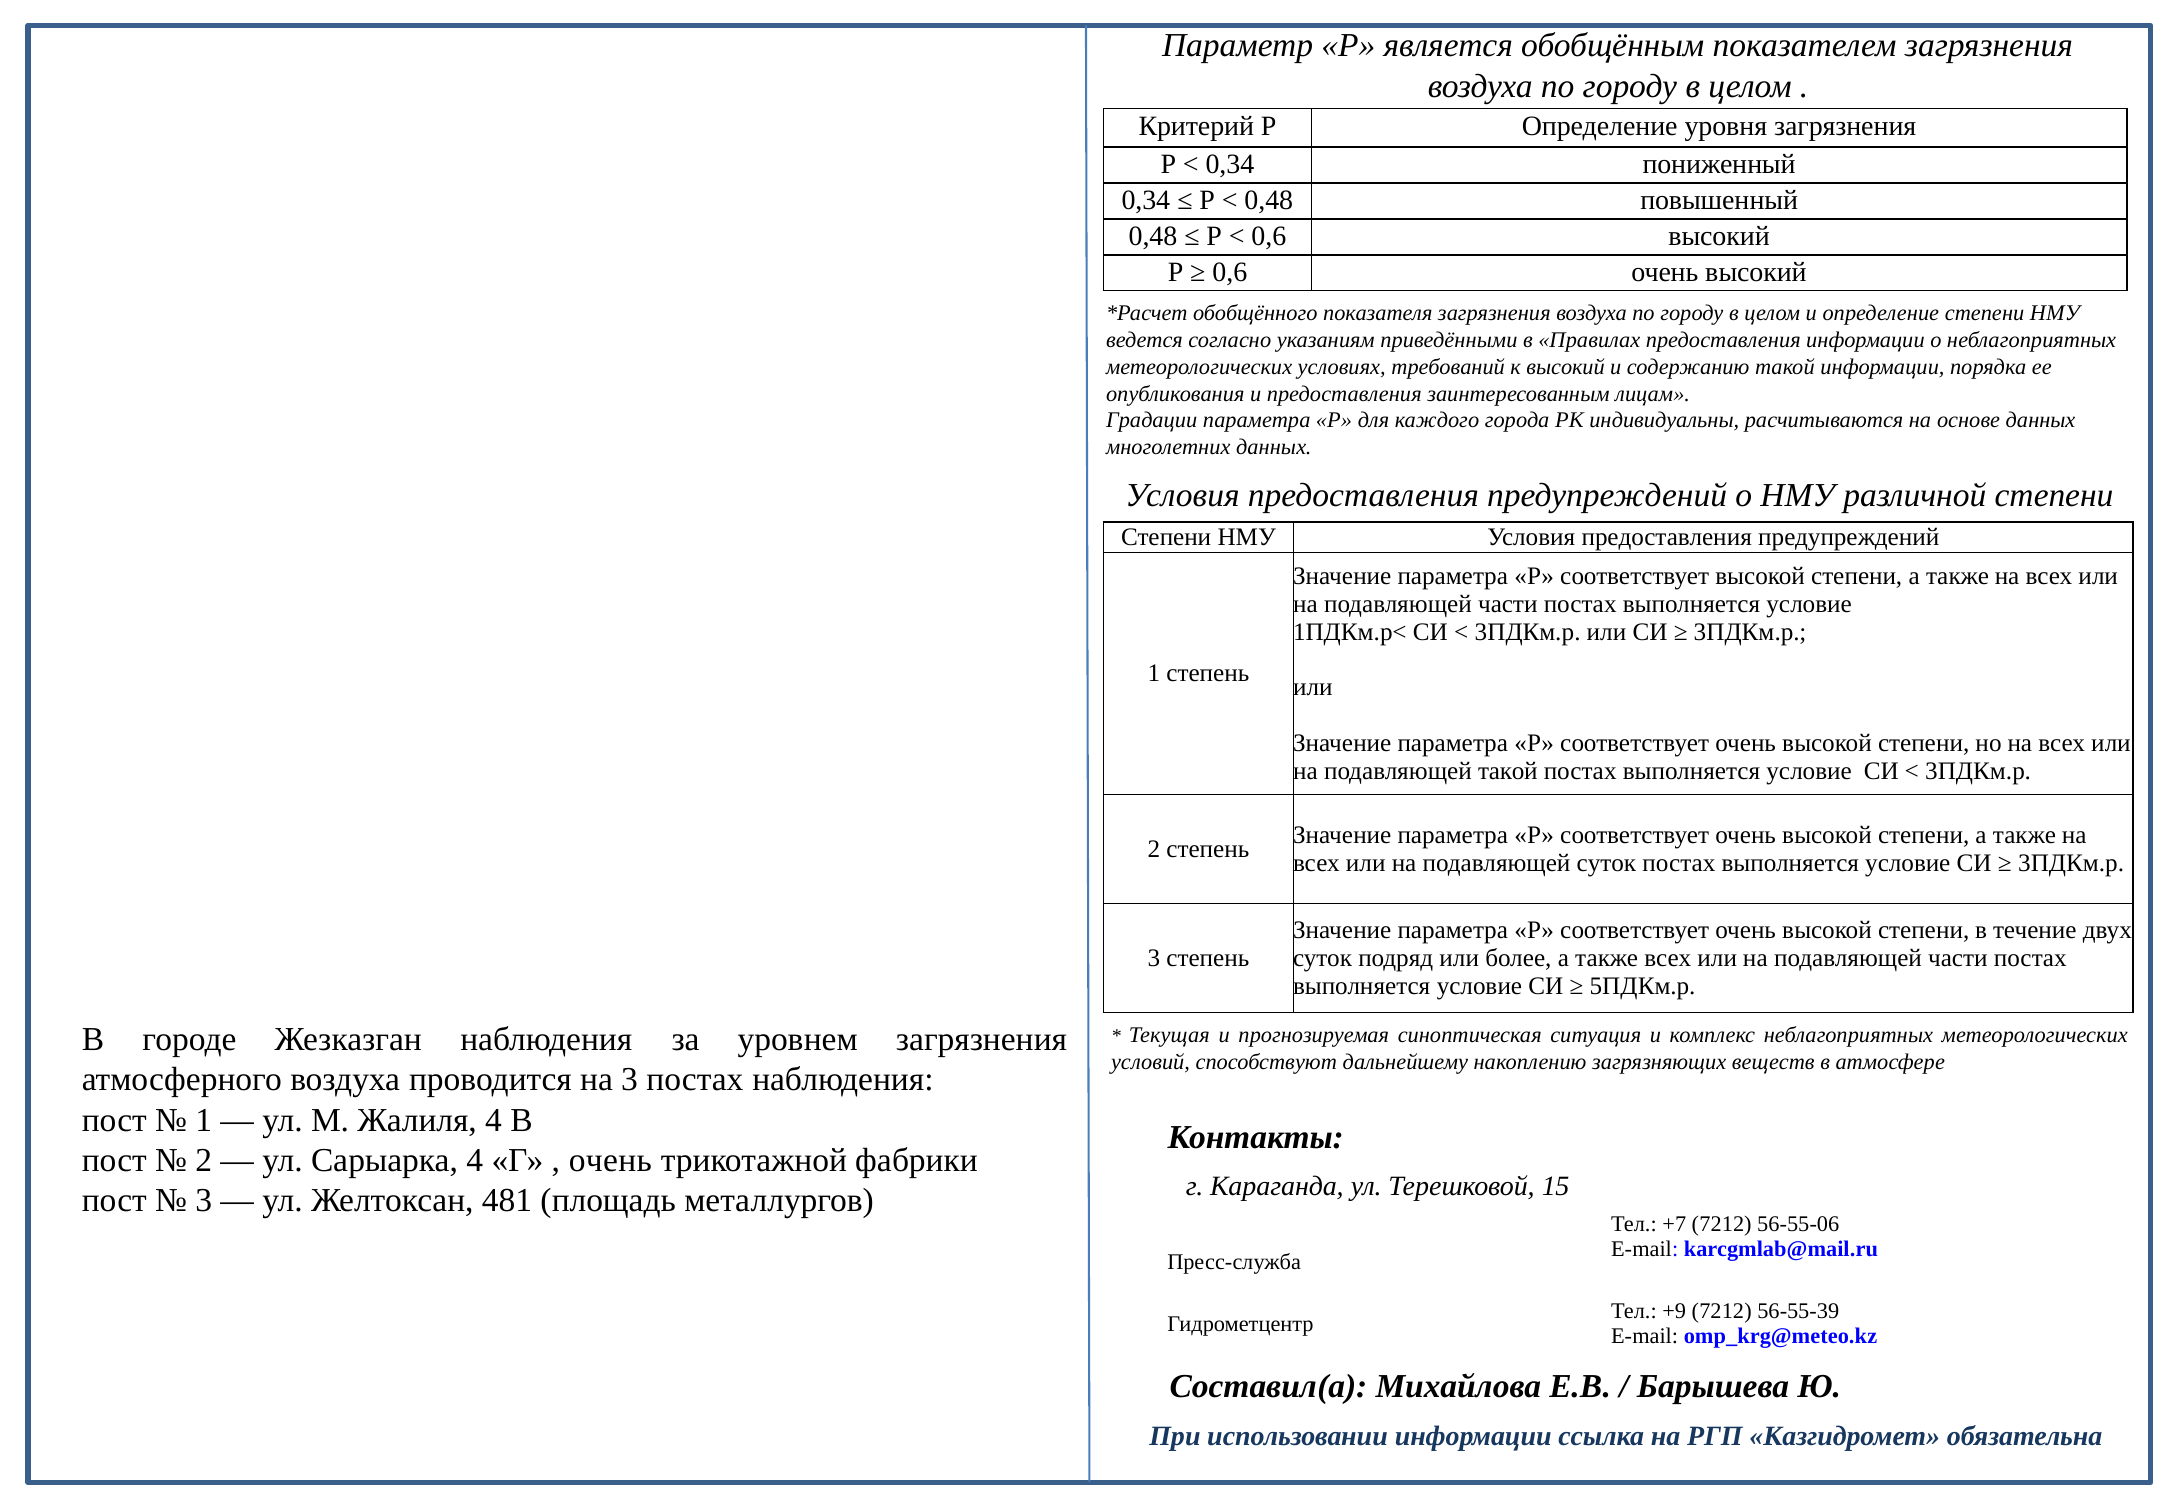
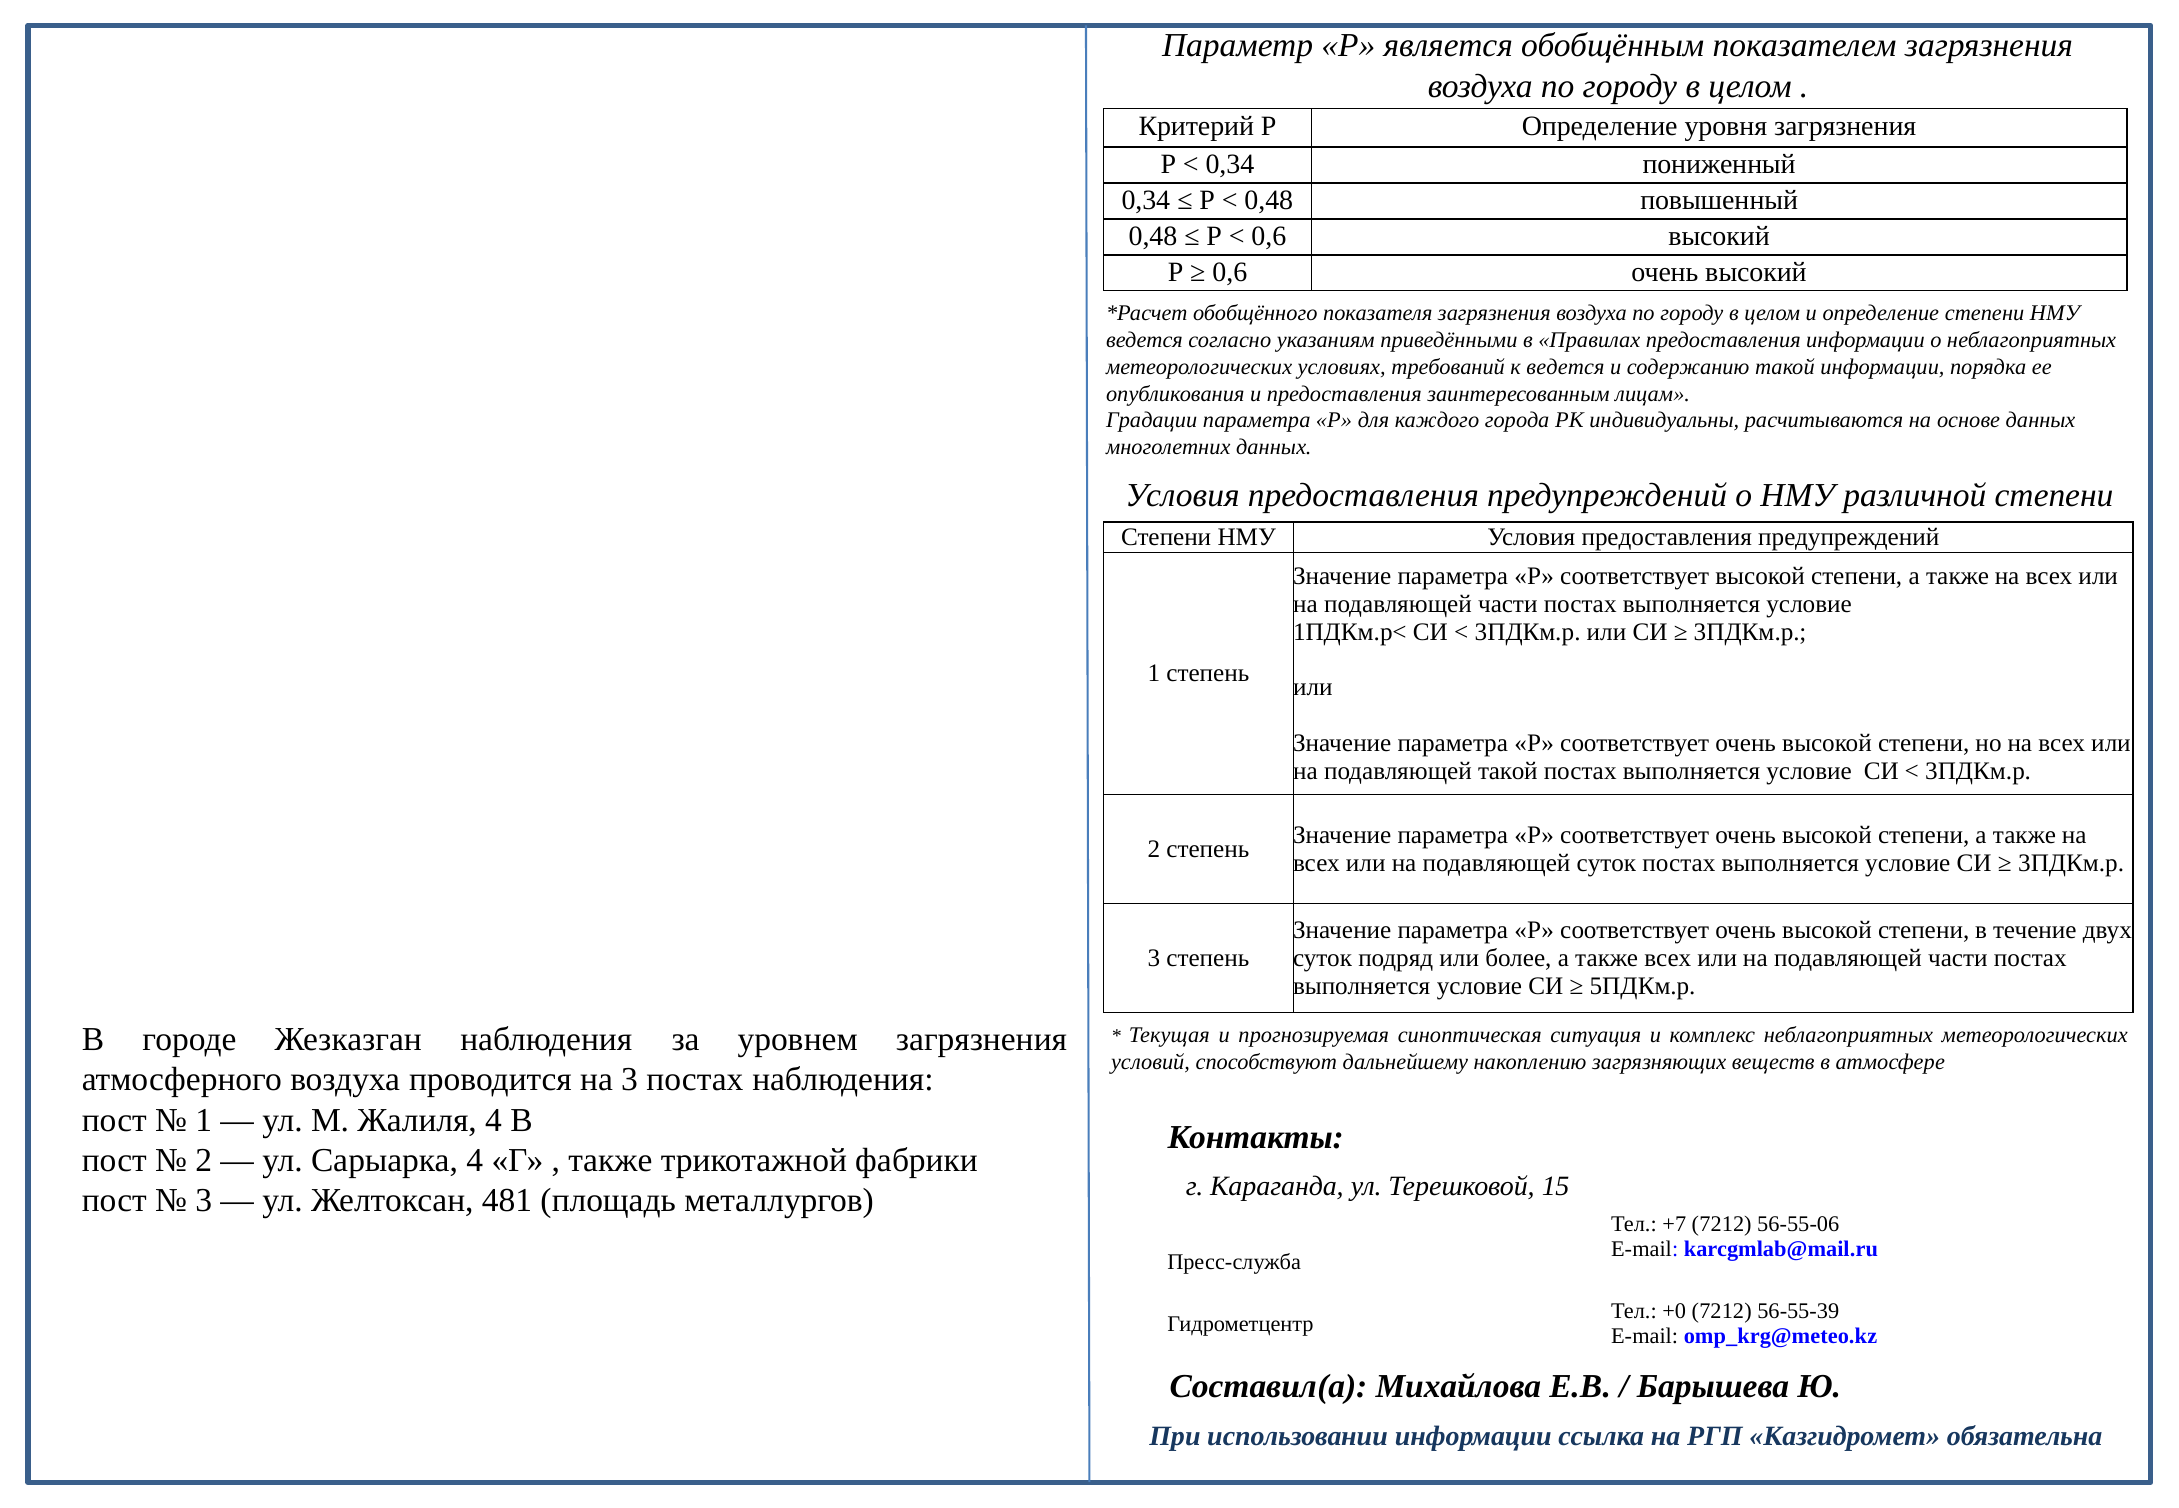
к высокий: высокий -> ведется (1566, 367)
очень: очень -> также (610, 1161)
+9: +9 -> +0 (1674, 1312)
